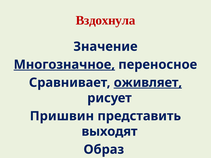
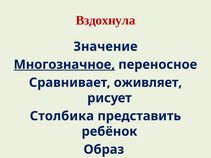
оживляет underline: present -> none (148, 83)
Пришвин: Пришвин -> Столбика (62, 116)
выходят: выходят -> ребёнок (109, 132)
